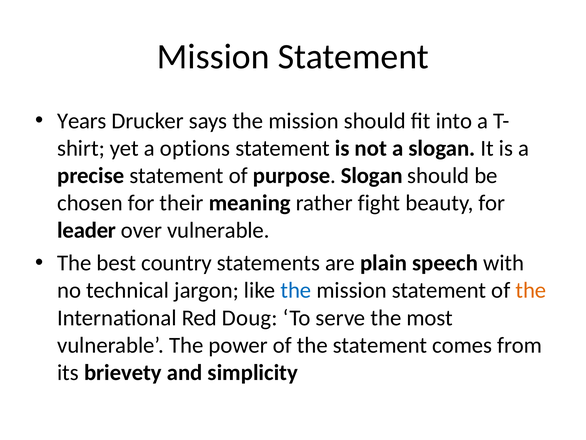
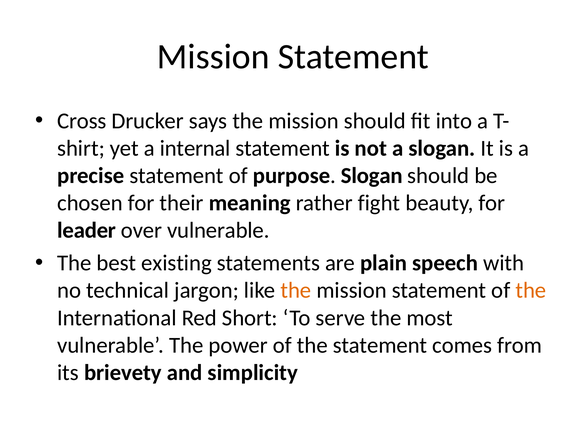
Years: Years -> Cross (82, 121)
options: options -> internal (195, 148)
country: country -> existing (177, 263)
the colour: blue -> orange (296, 290)
Doug: Doug -> Short (250, 318)
